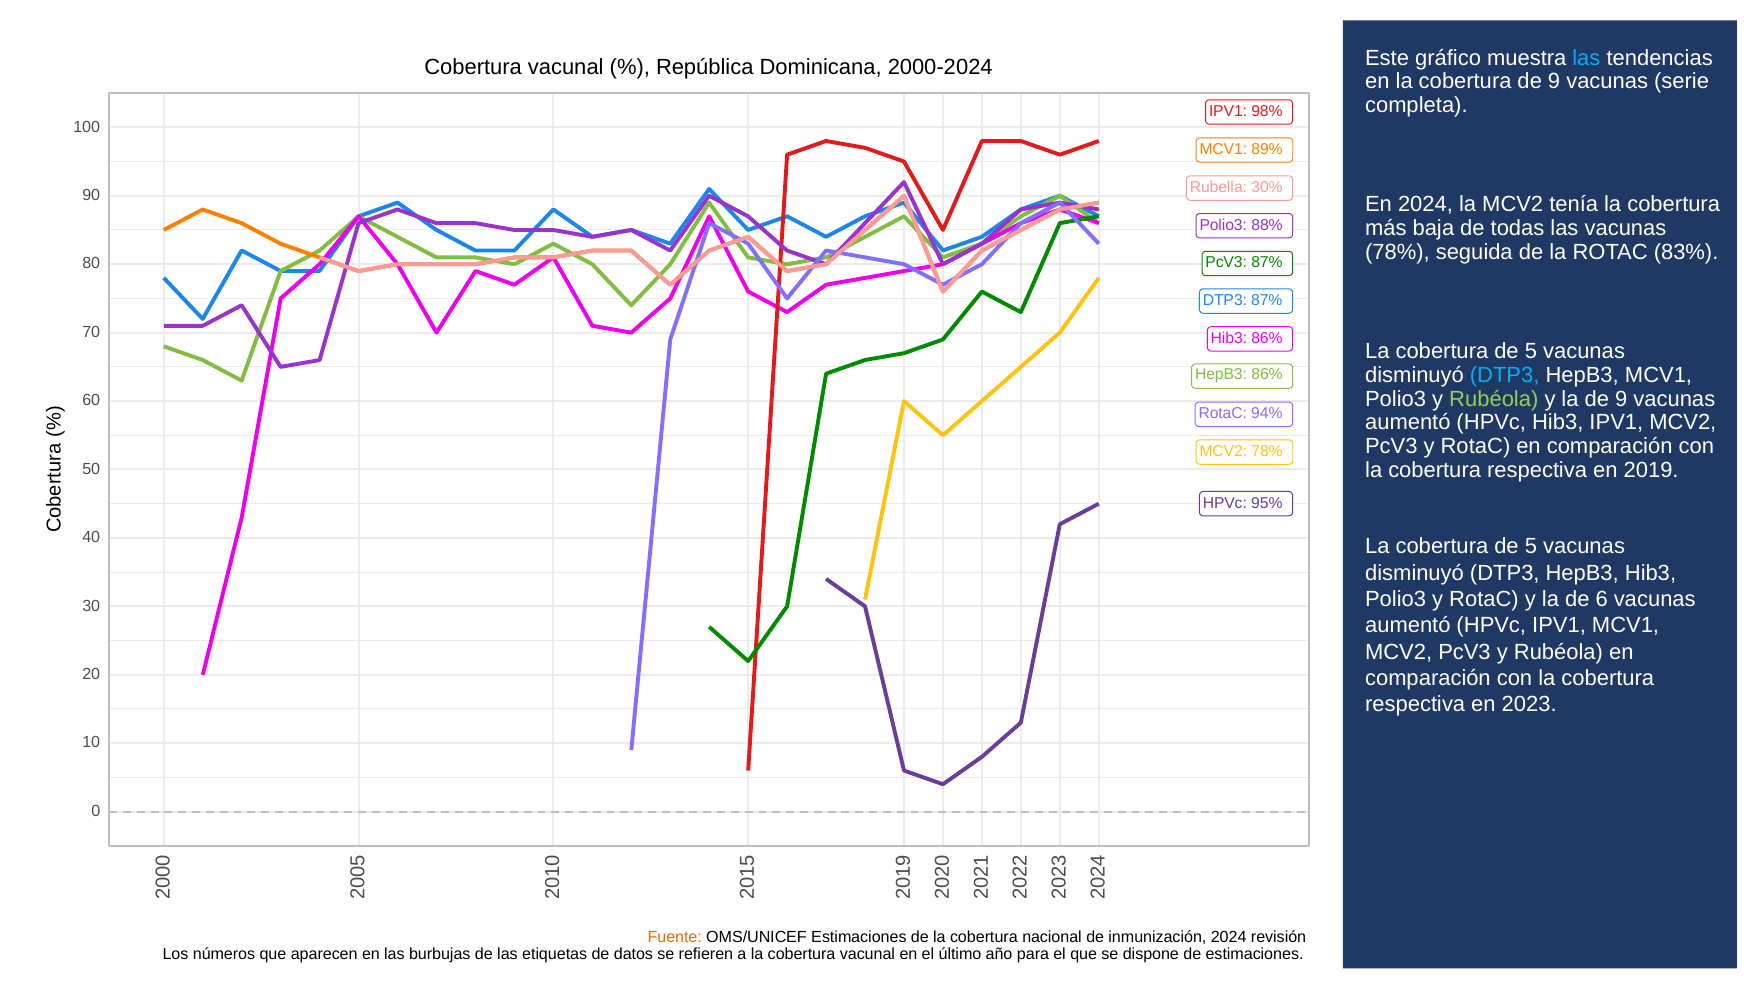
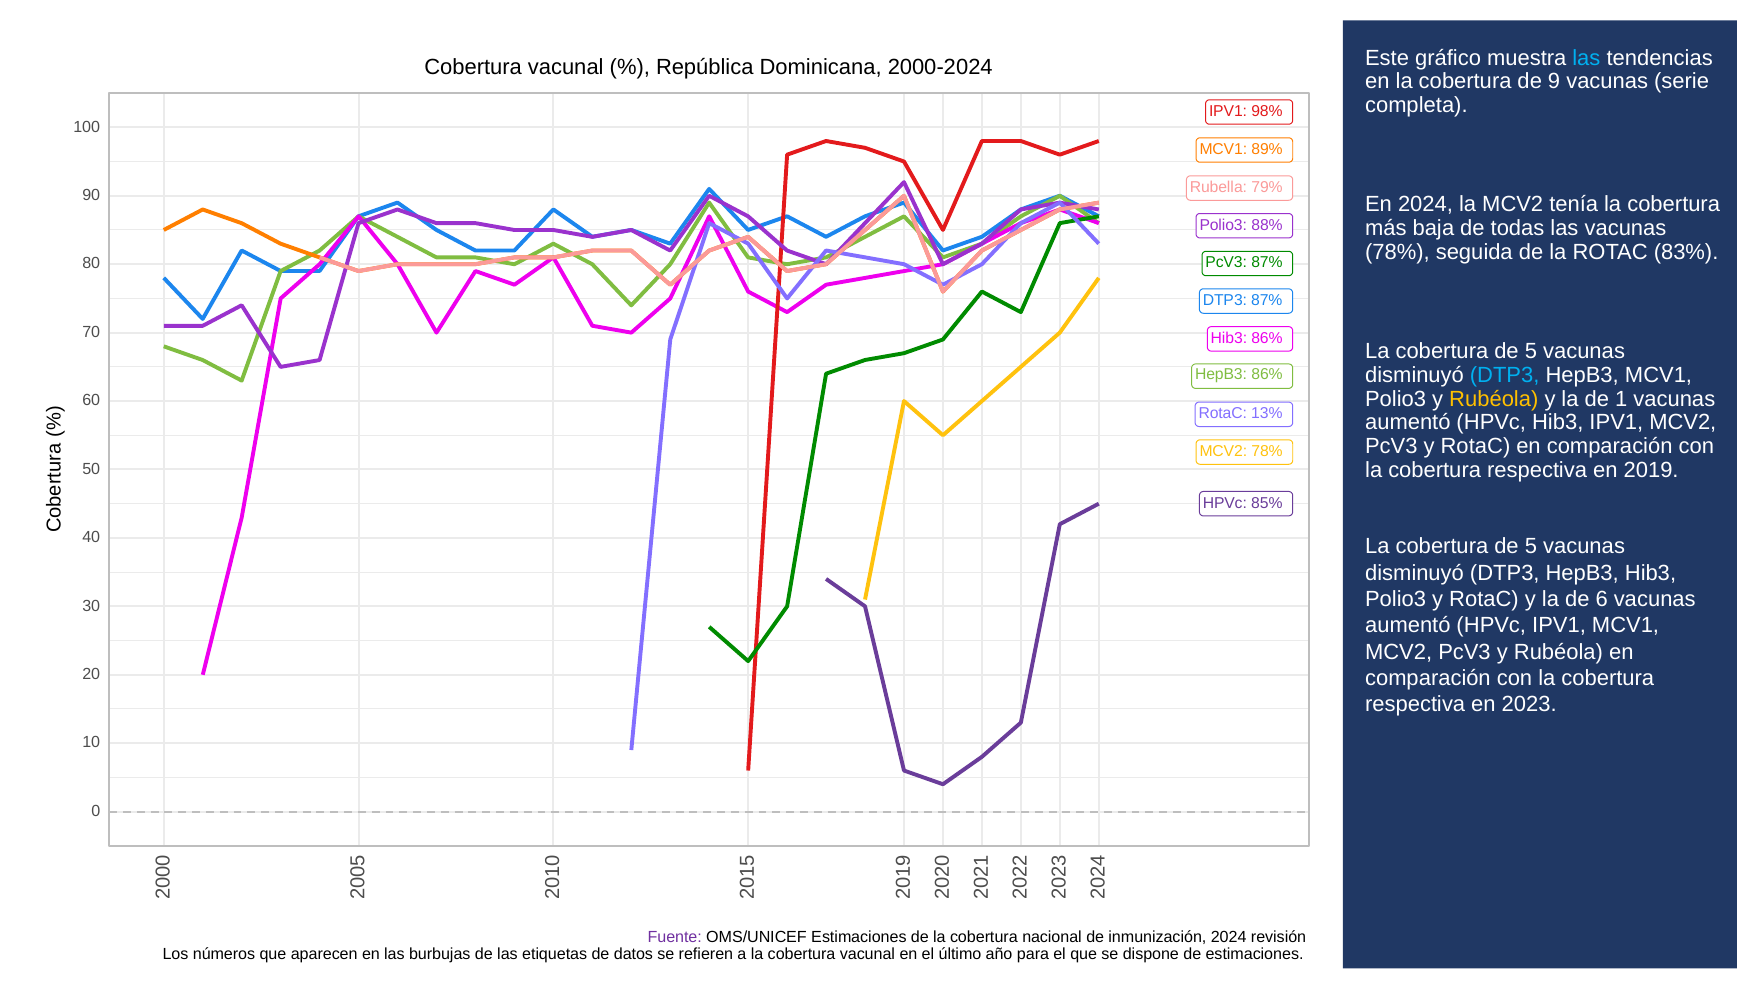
30%: 30% -> 79% (1267, 187)
Rubéola colour: light green -> yellow (1494, 399)
la de 9: 9 -> 1 (1621, 399)
94%: 94% -> 13% (1267, 414)
95%: 95% -> 85% (1267, 503)
Fuente colour: orange -> purple (675, 938)
